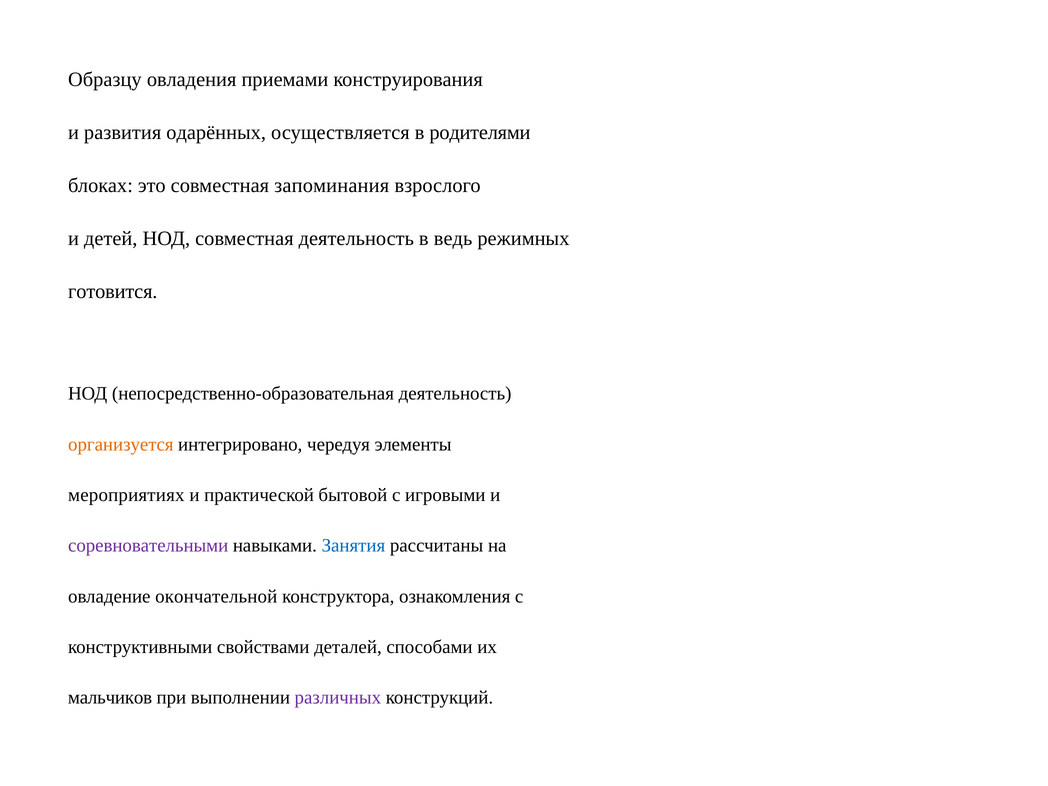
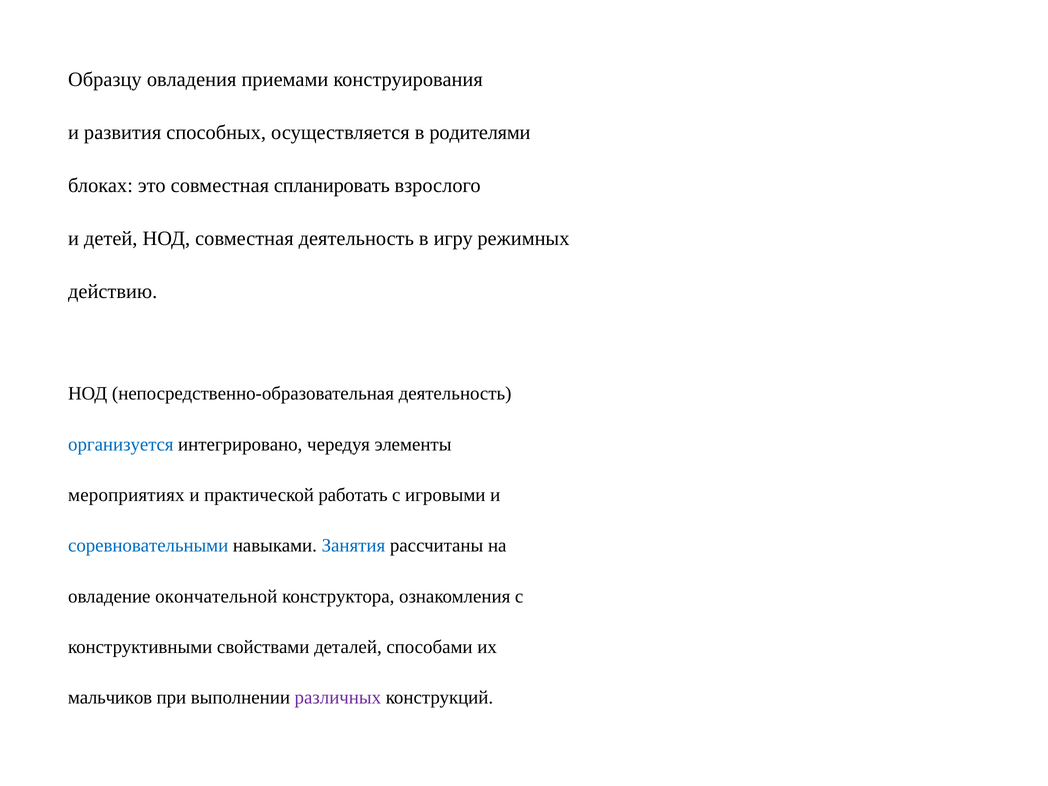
одарённых: одарённых -> способных (216, 133)
запоминания: запоминания -> спланировать (332, 186)
ведь: ведь -> игру (453, 239)
готовится: готовится -> действию (113, 292)
организуется colour: orange -> blue (121, 444)
бытовой: бытовой -> работать (353, 495)
соревновательными colour: purple -> blue (148, 546)
